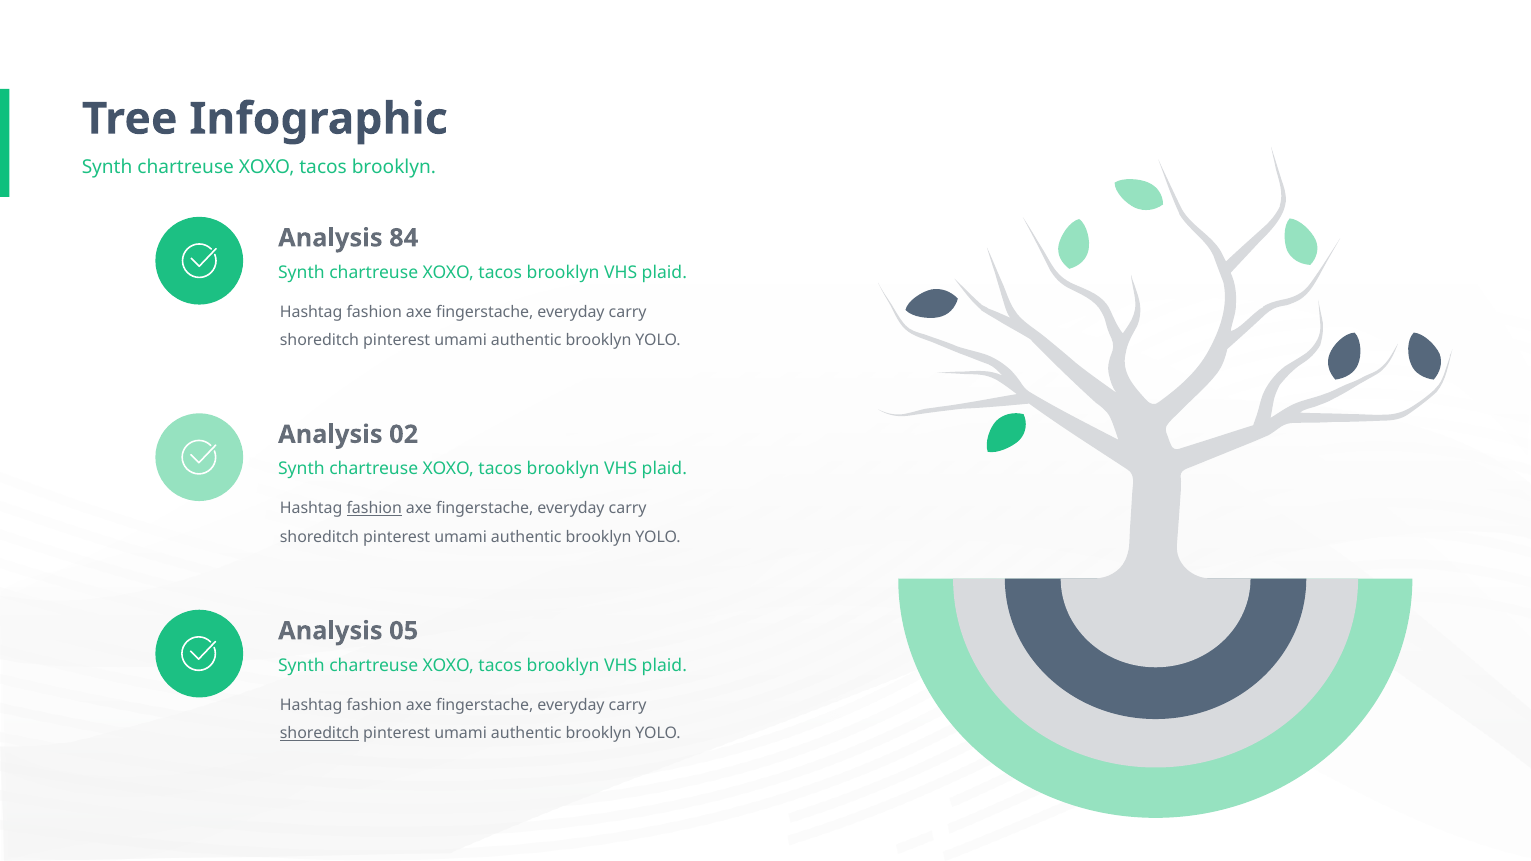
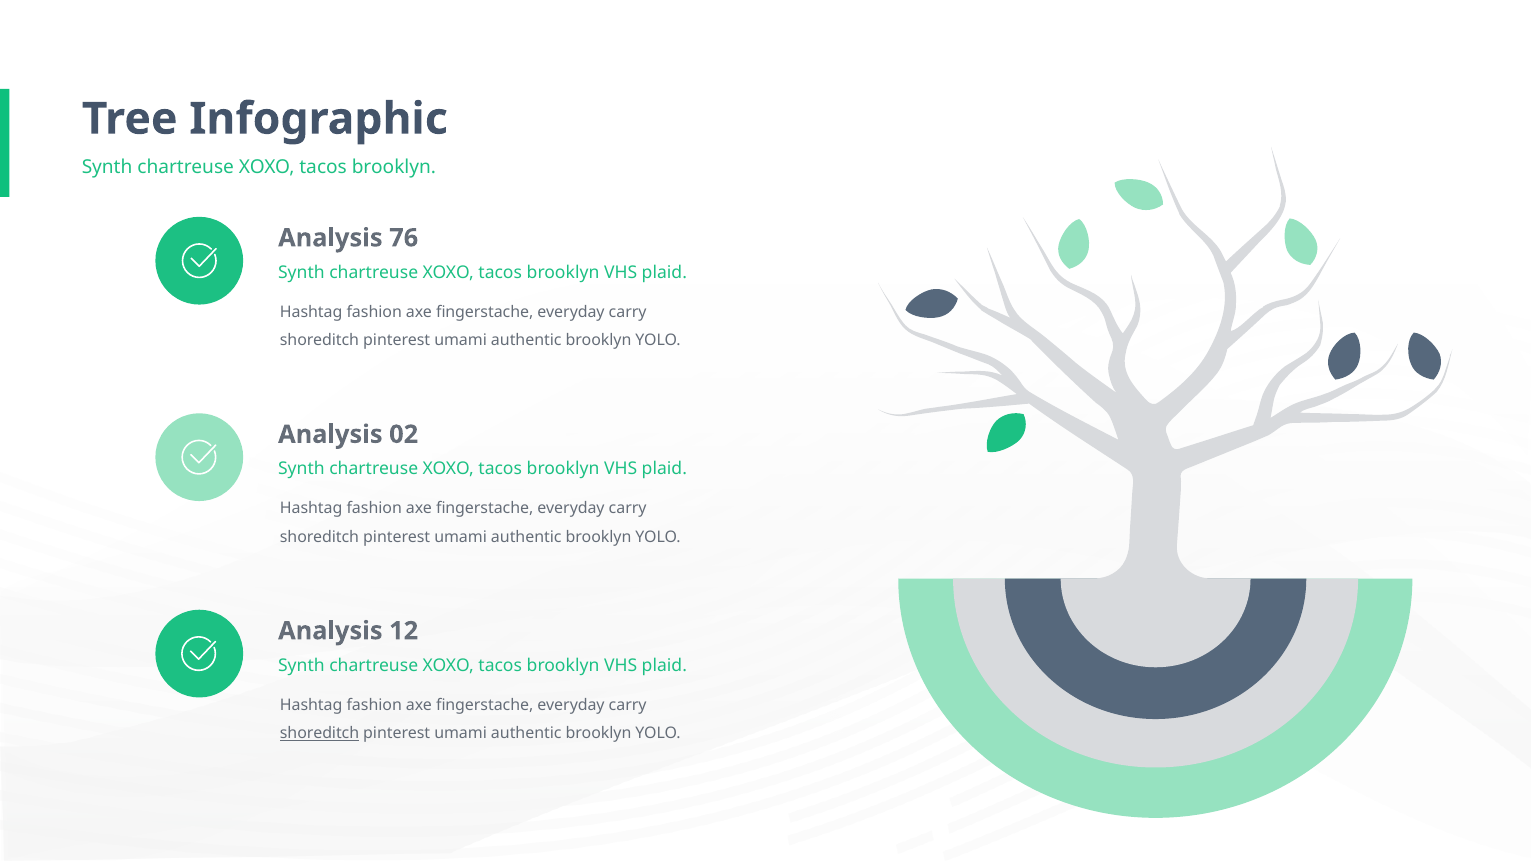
84: 84 -> 76 (404, 238)
fashion underline: present -> none (374, 508)
05: 05 -> 12 (404, 631)
